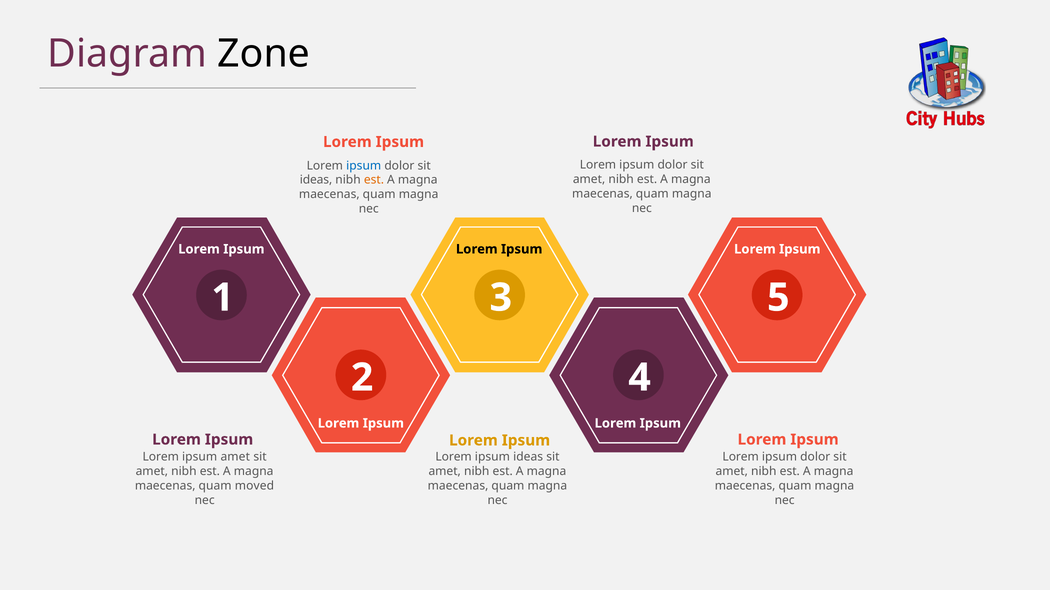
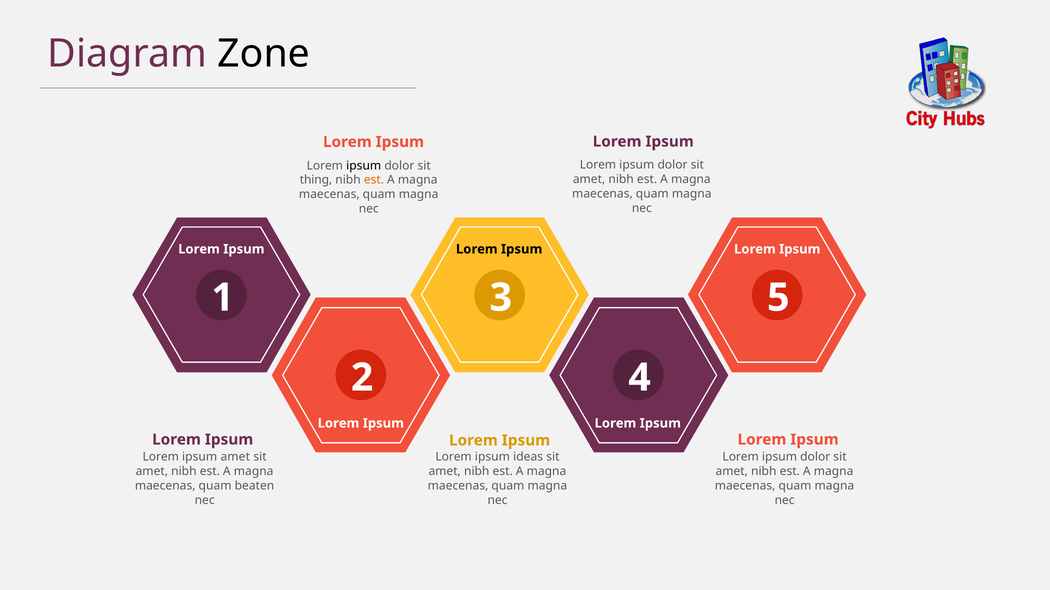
ipsum colour: blue -> black (364, 166)
ideas: ideas -> thing (316, 180)
moved: moved -> beaten (254, 486)
